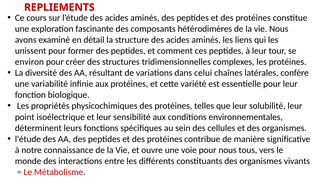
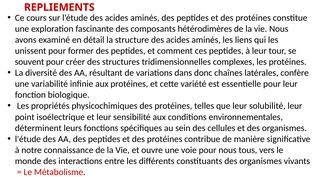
environ: environ -> souvent (29, 62)
celui: celui -> donc (203, 73)
